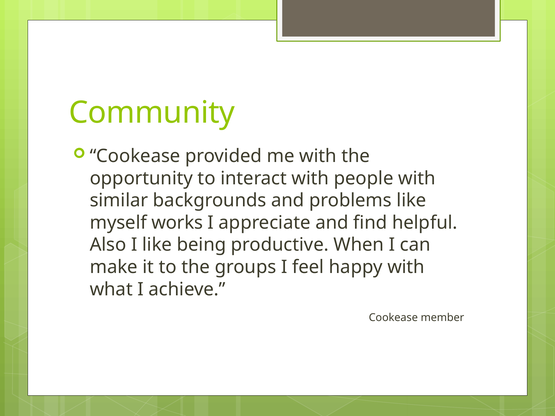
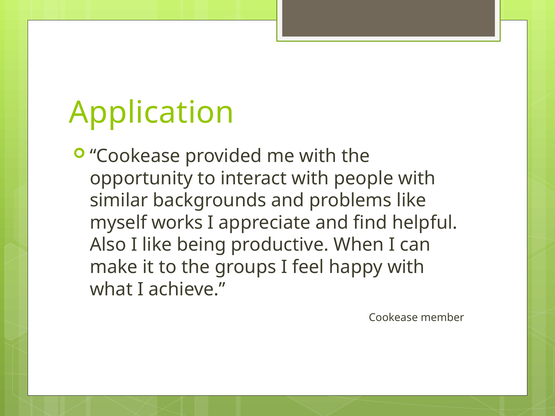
Community: Community -> Application (152, 113)
